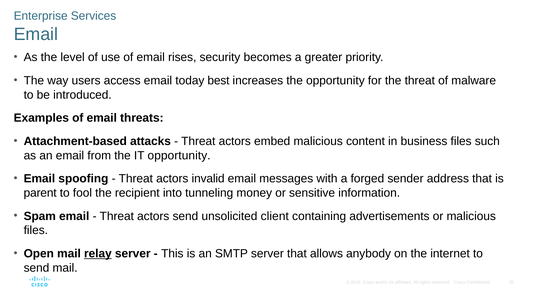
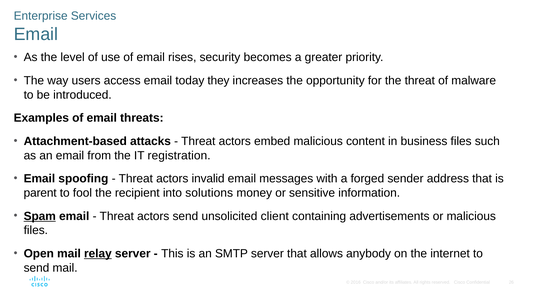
best: best -> they (218, 80)
IT opportunity: opportunity -> registration (179, 155)
tunneling: tunneling -> solutions (209, 193)
Spam underline: none -> present (40, 216)
